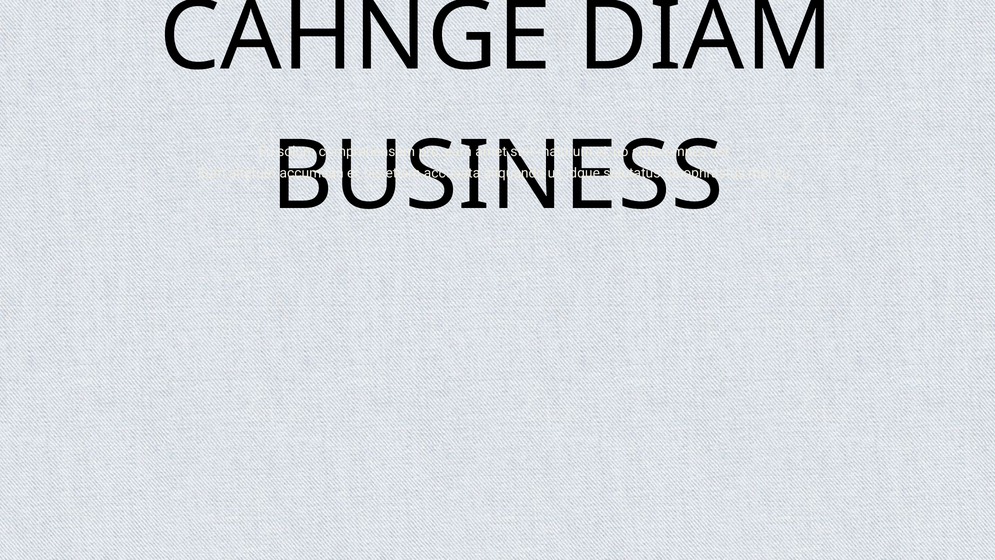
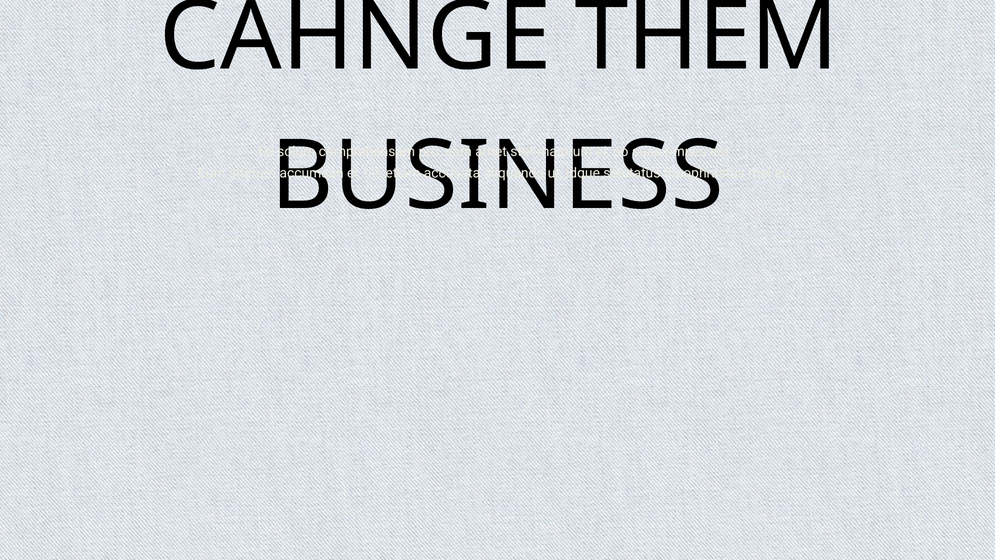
DIAM: DIAM -> THEM (707, 37)
